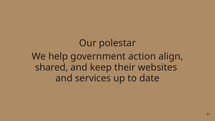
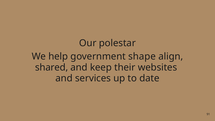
action: action -> shape (142, 56)
